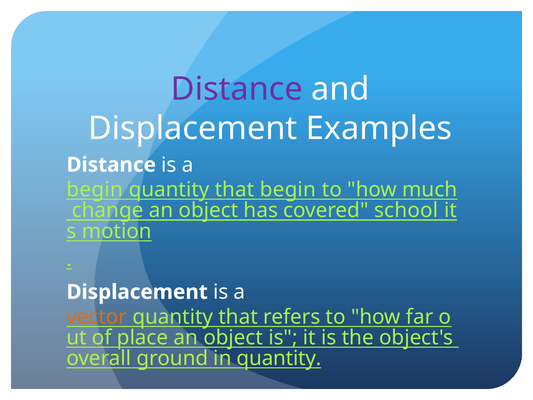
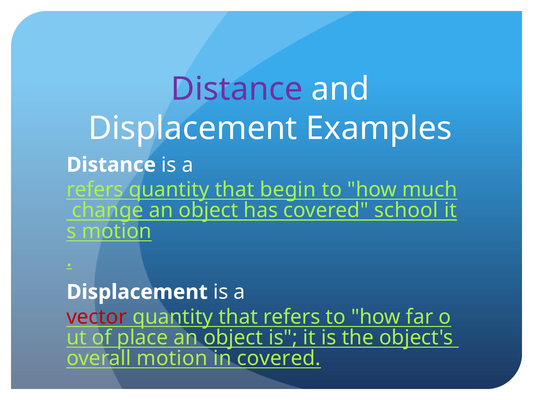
begin: begin -> refers (95, 190)
vector colour: orange -> red (97, 317)
overall ground: ground -> motion (172, 358)
in quantity: quantity -> covered (279, 358)
